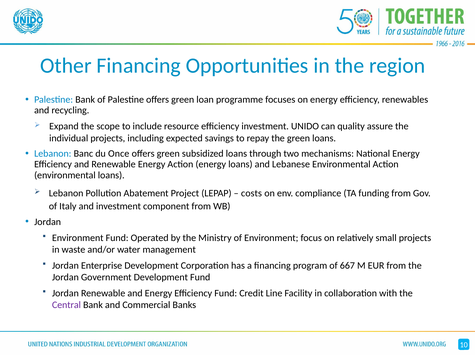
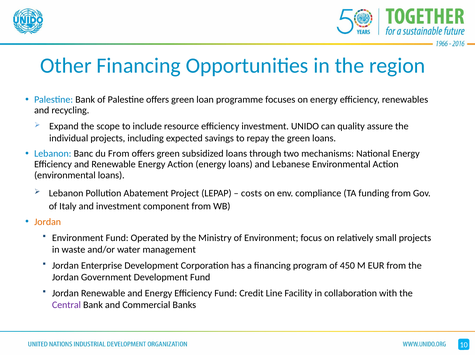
du Once: Once -> From (119, 154)
Jordan colour: black -> orange (48, 222)
667: 667 -> 450 (347, 266)
